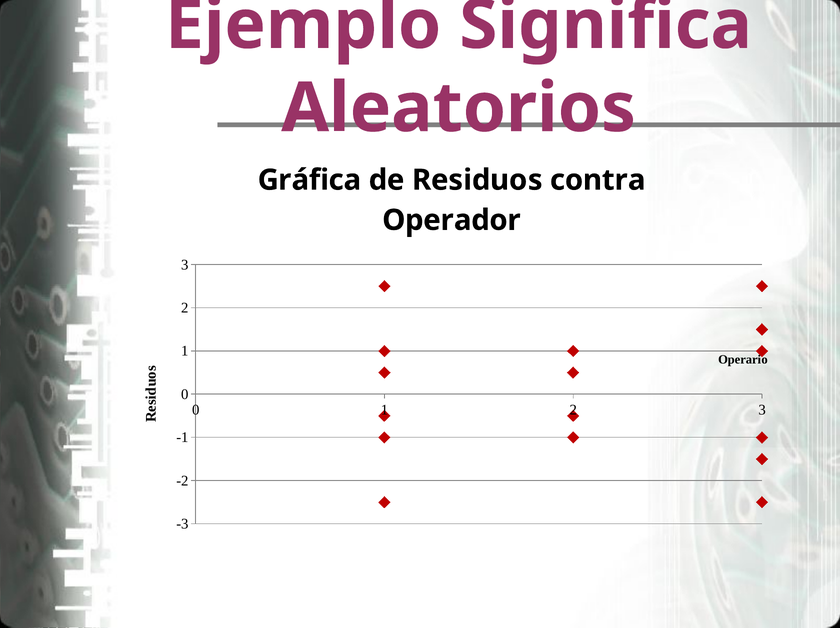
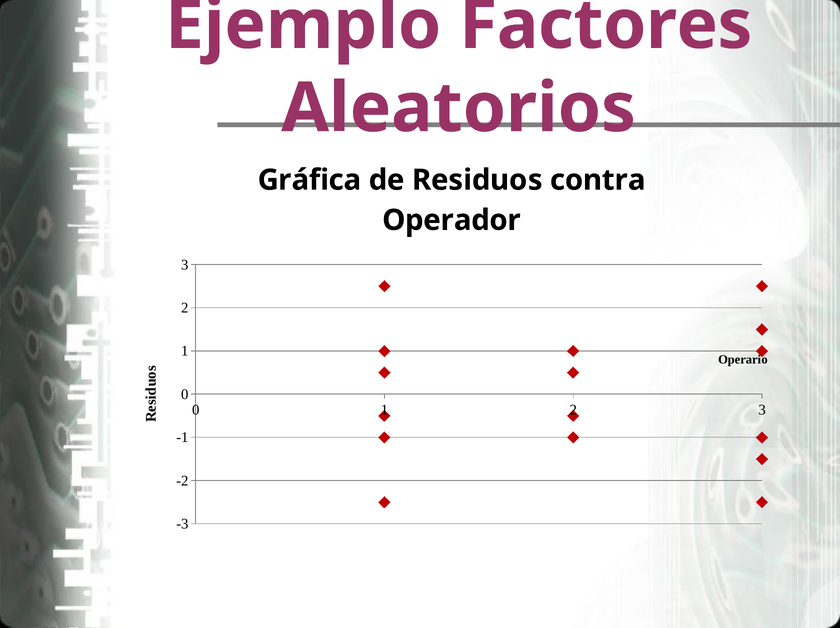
Significa: Significa -> Factores (606, 25)
